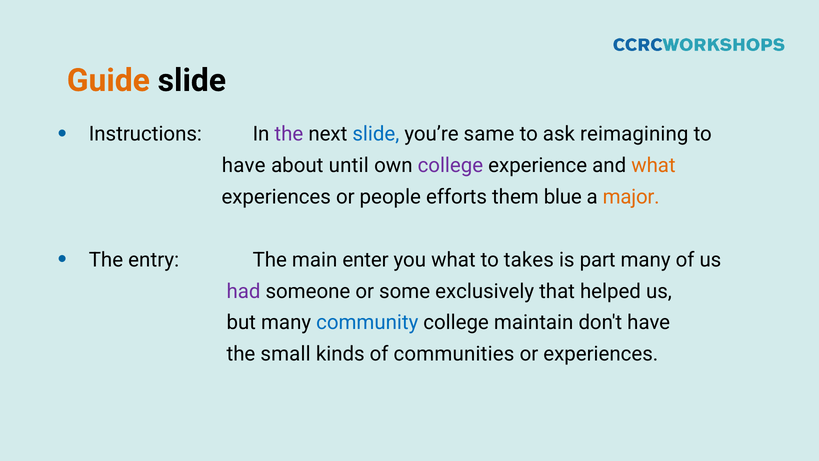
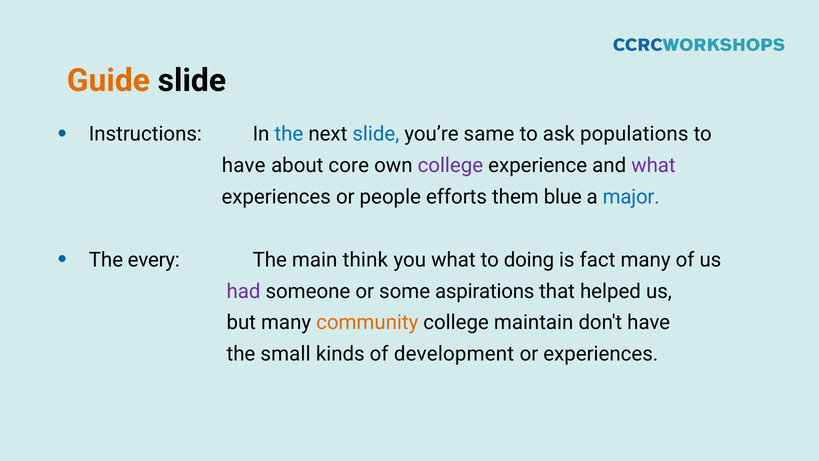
the colour: purple -> blue (289, 134)
reimagining: reimagining -> populations (634, 134)
until: until -> core (349, 165)
what colour: orange -> purple (653, 165)
major colour: orange -> blue (631, 197)
entry: entry -> every (154, 260)
enter: enter -> think (365, 260)
takes: takes -> doing (529, 260)
part: part -> fact (598, 260)
exclusively: exclusively -> aspirations (485, 291)
community colour: blue -> orange (367, 322)
communities: communities -> development (454, 354)
